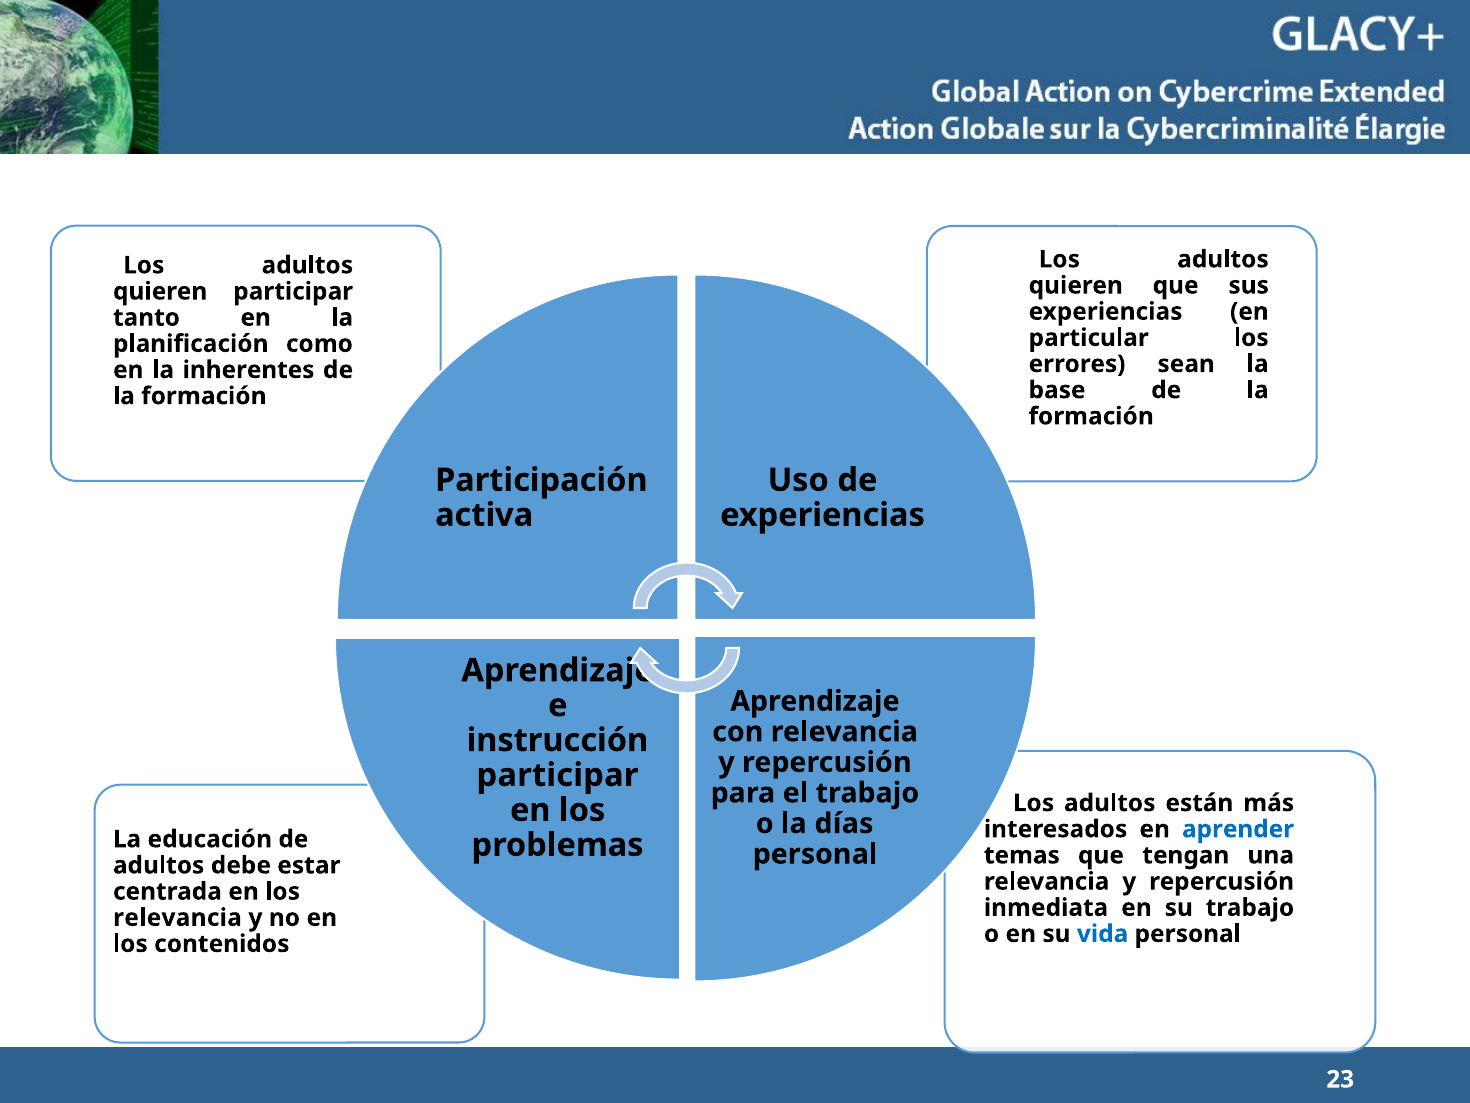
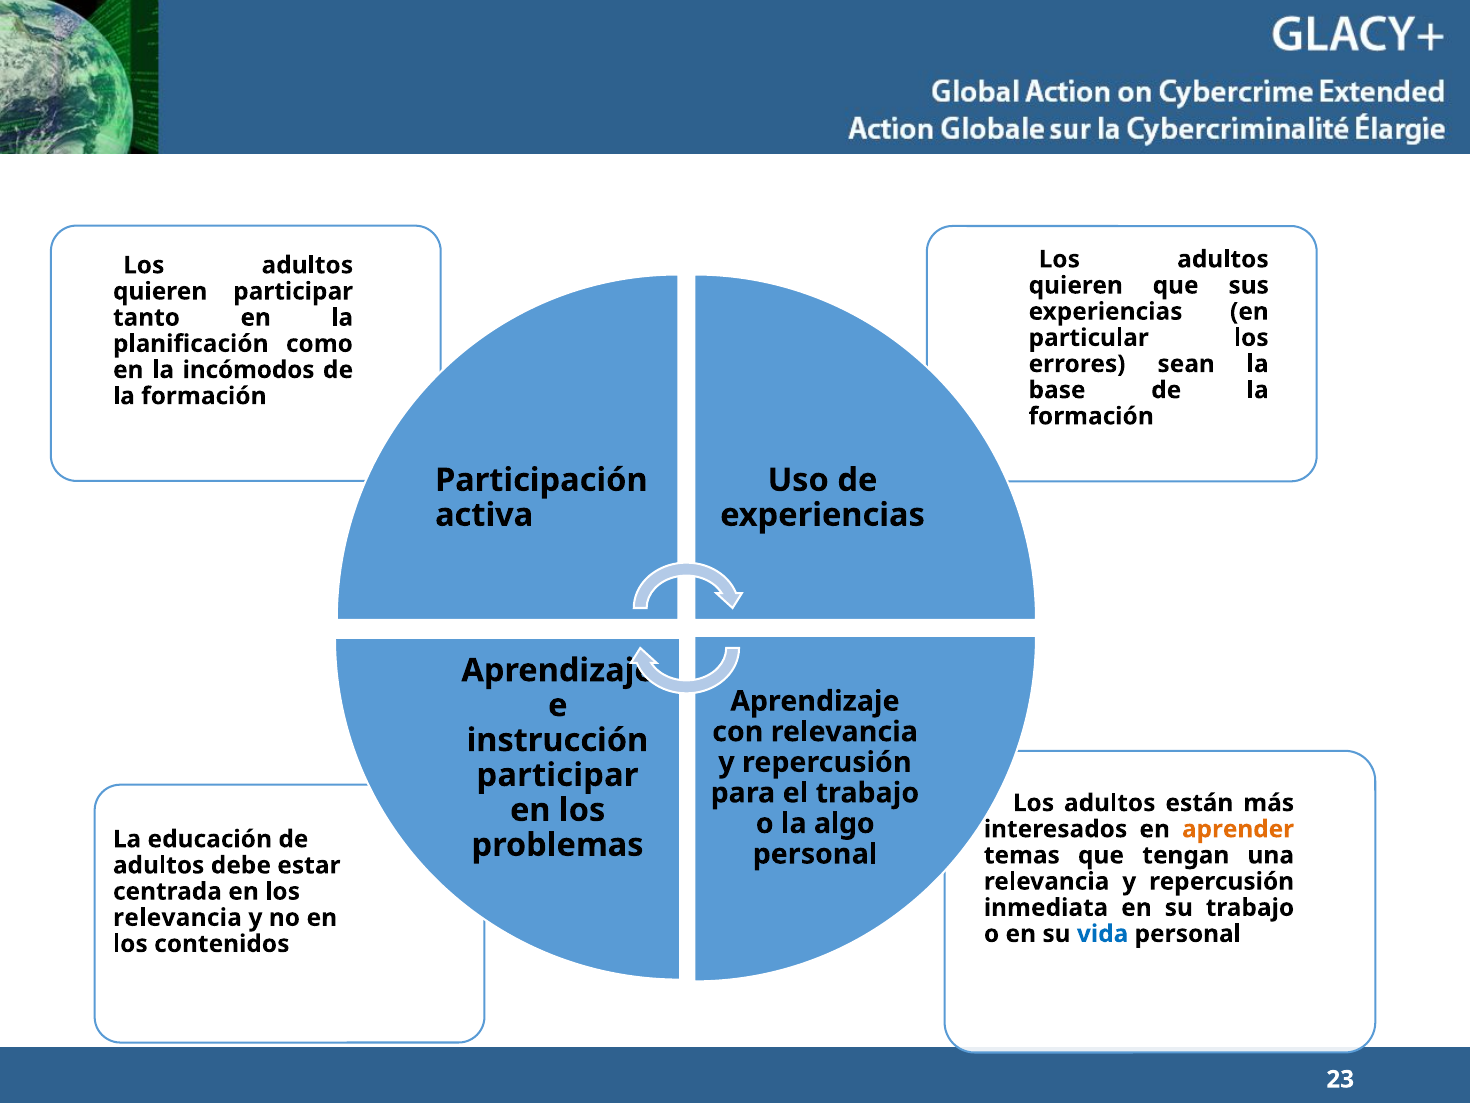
inherentes: inherentes -> incómodos (249, 370)
días: días -> algo (844, 823)
aprender colour: blue -> orange (1238, 829)
